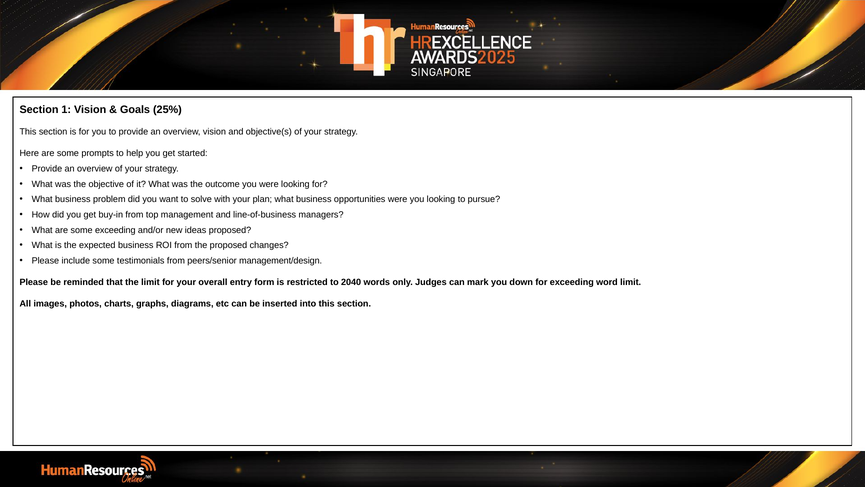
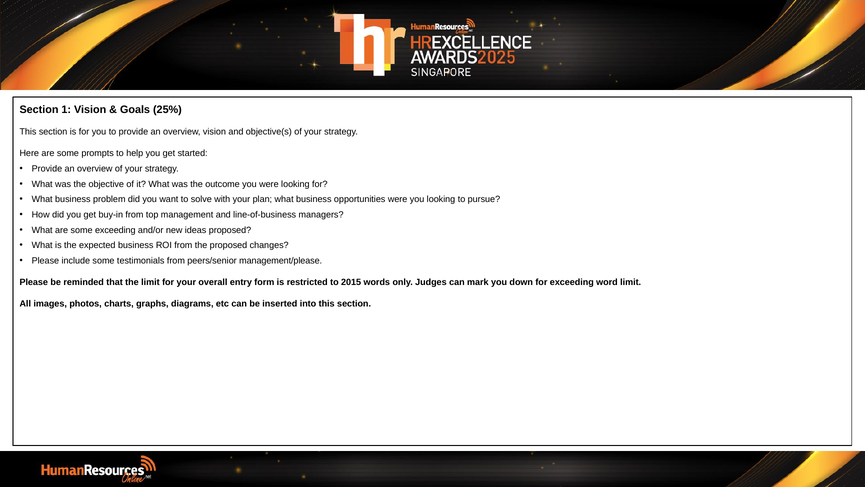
management/design: management/design -> management/please (281, 261)
2040: 2040 -> 2015 (351, 282)
